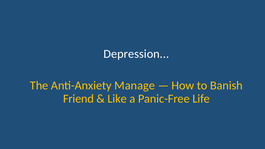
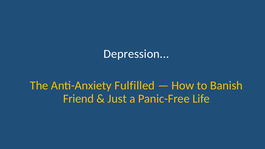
Manage: Manage -> Fulfilled (135, 86)
Like: Like -> Just (117, 99)
